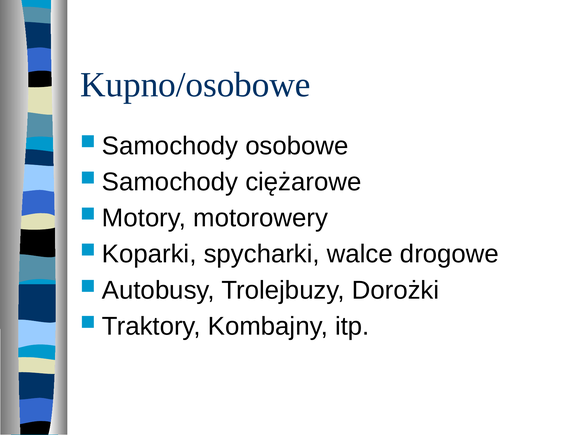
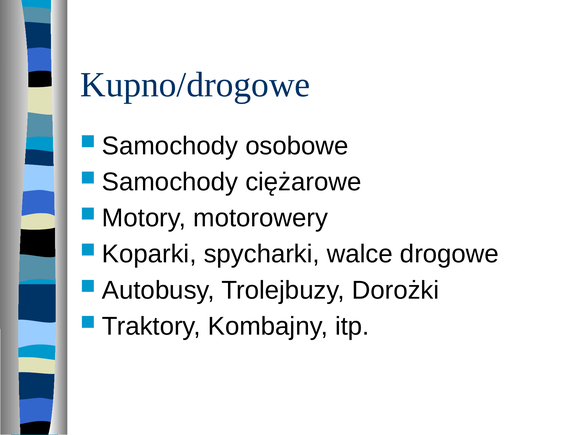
Kupno/osobowe: Kupno/osobowe -> Kupno/drogowe (195, 85)
